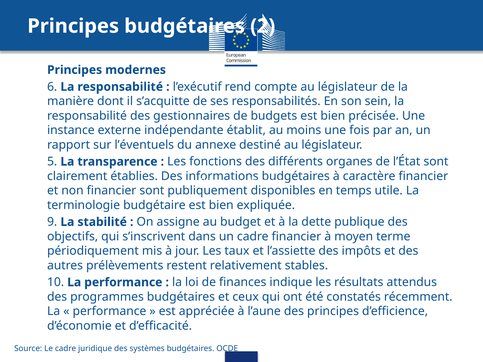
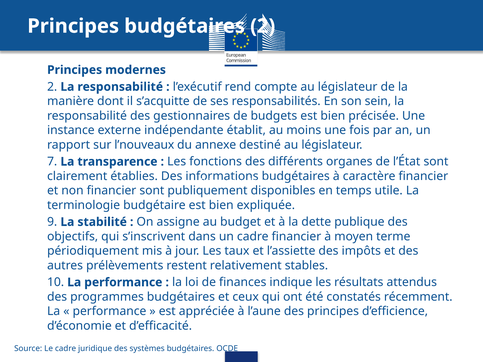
6: 6 -> 2 (52, 87)
l’éventuels: l’éventuels -> l’nouveaux (144, 145)
5: 5 -> 7 (52, 162)
